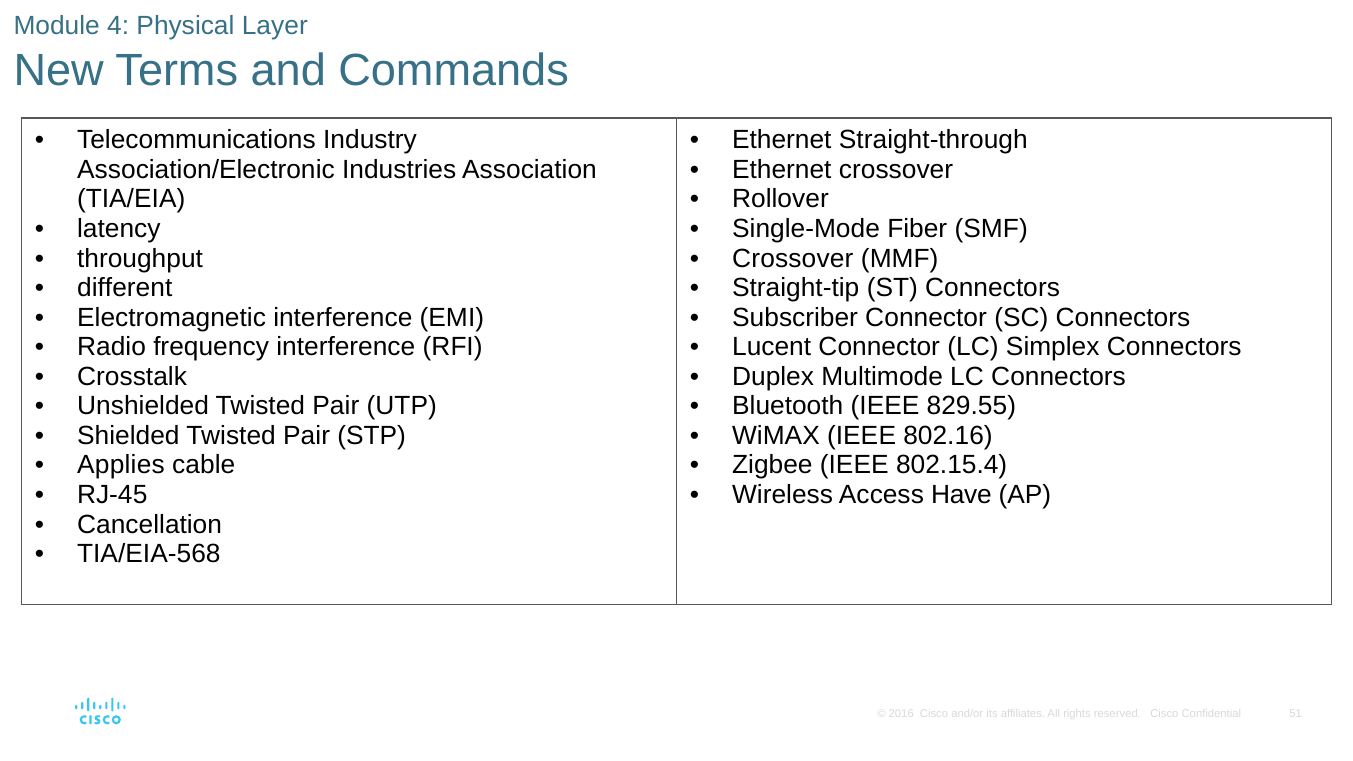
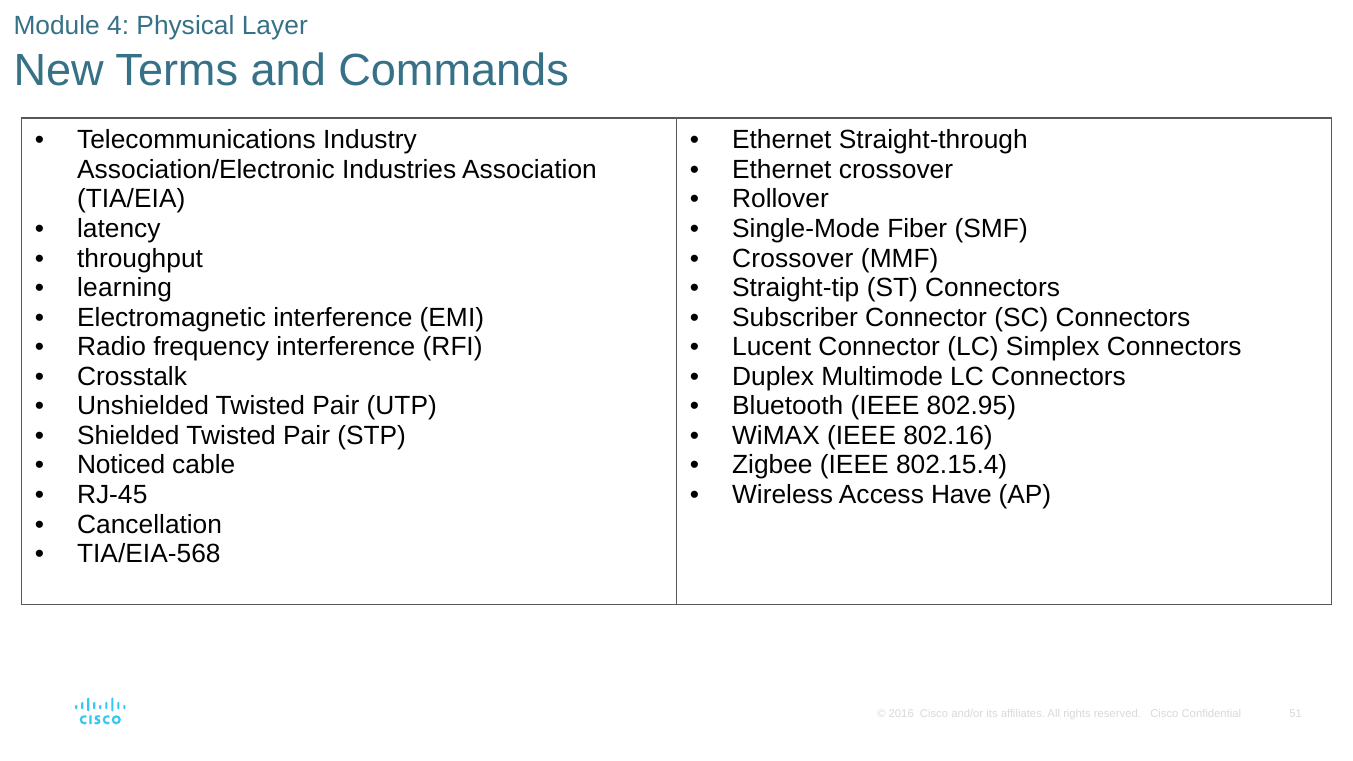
different: different -> learning (125, 288)
829.55: 829.55 -> 802.95 (971, 406)
Applies: Applies -> Noticed (121, 465)
